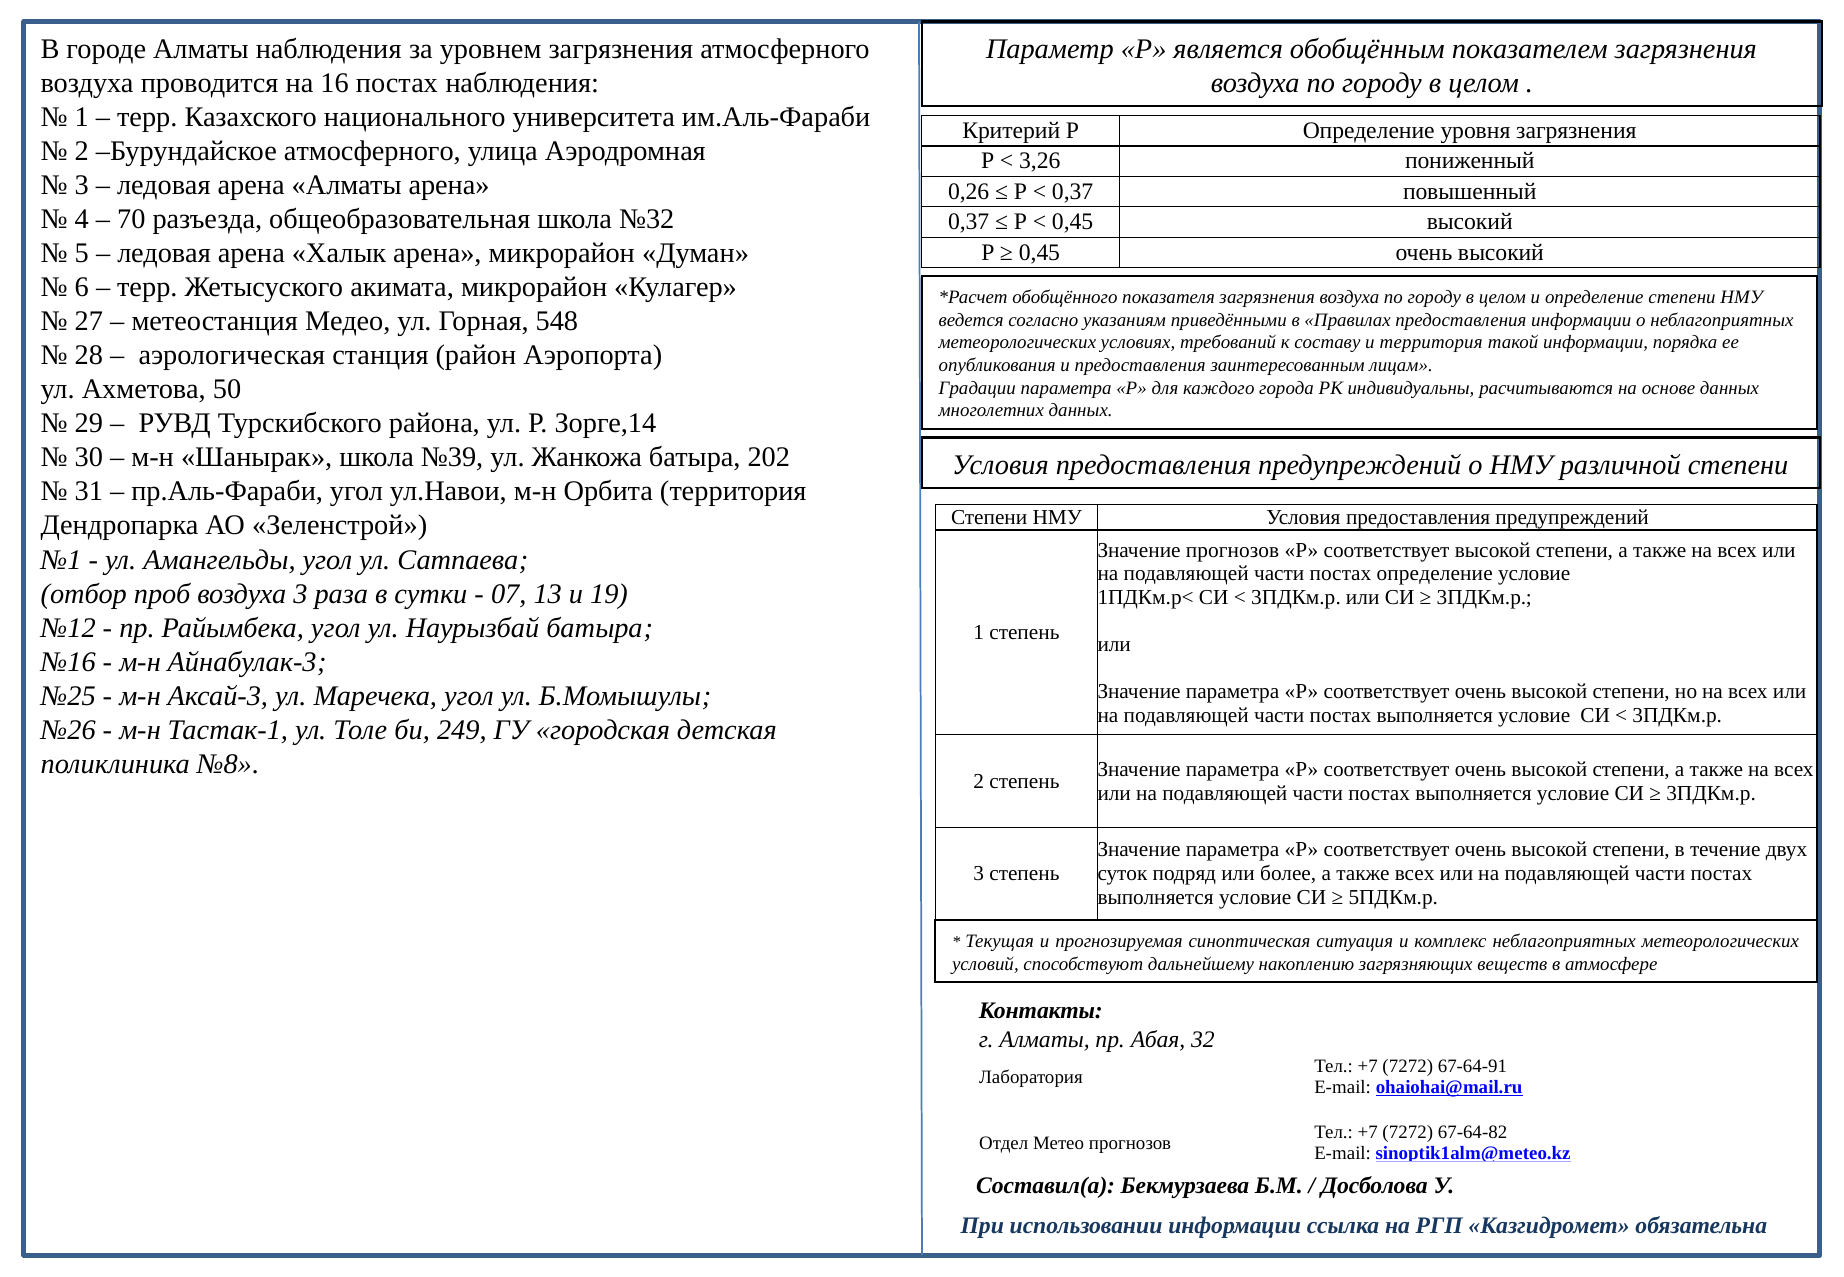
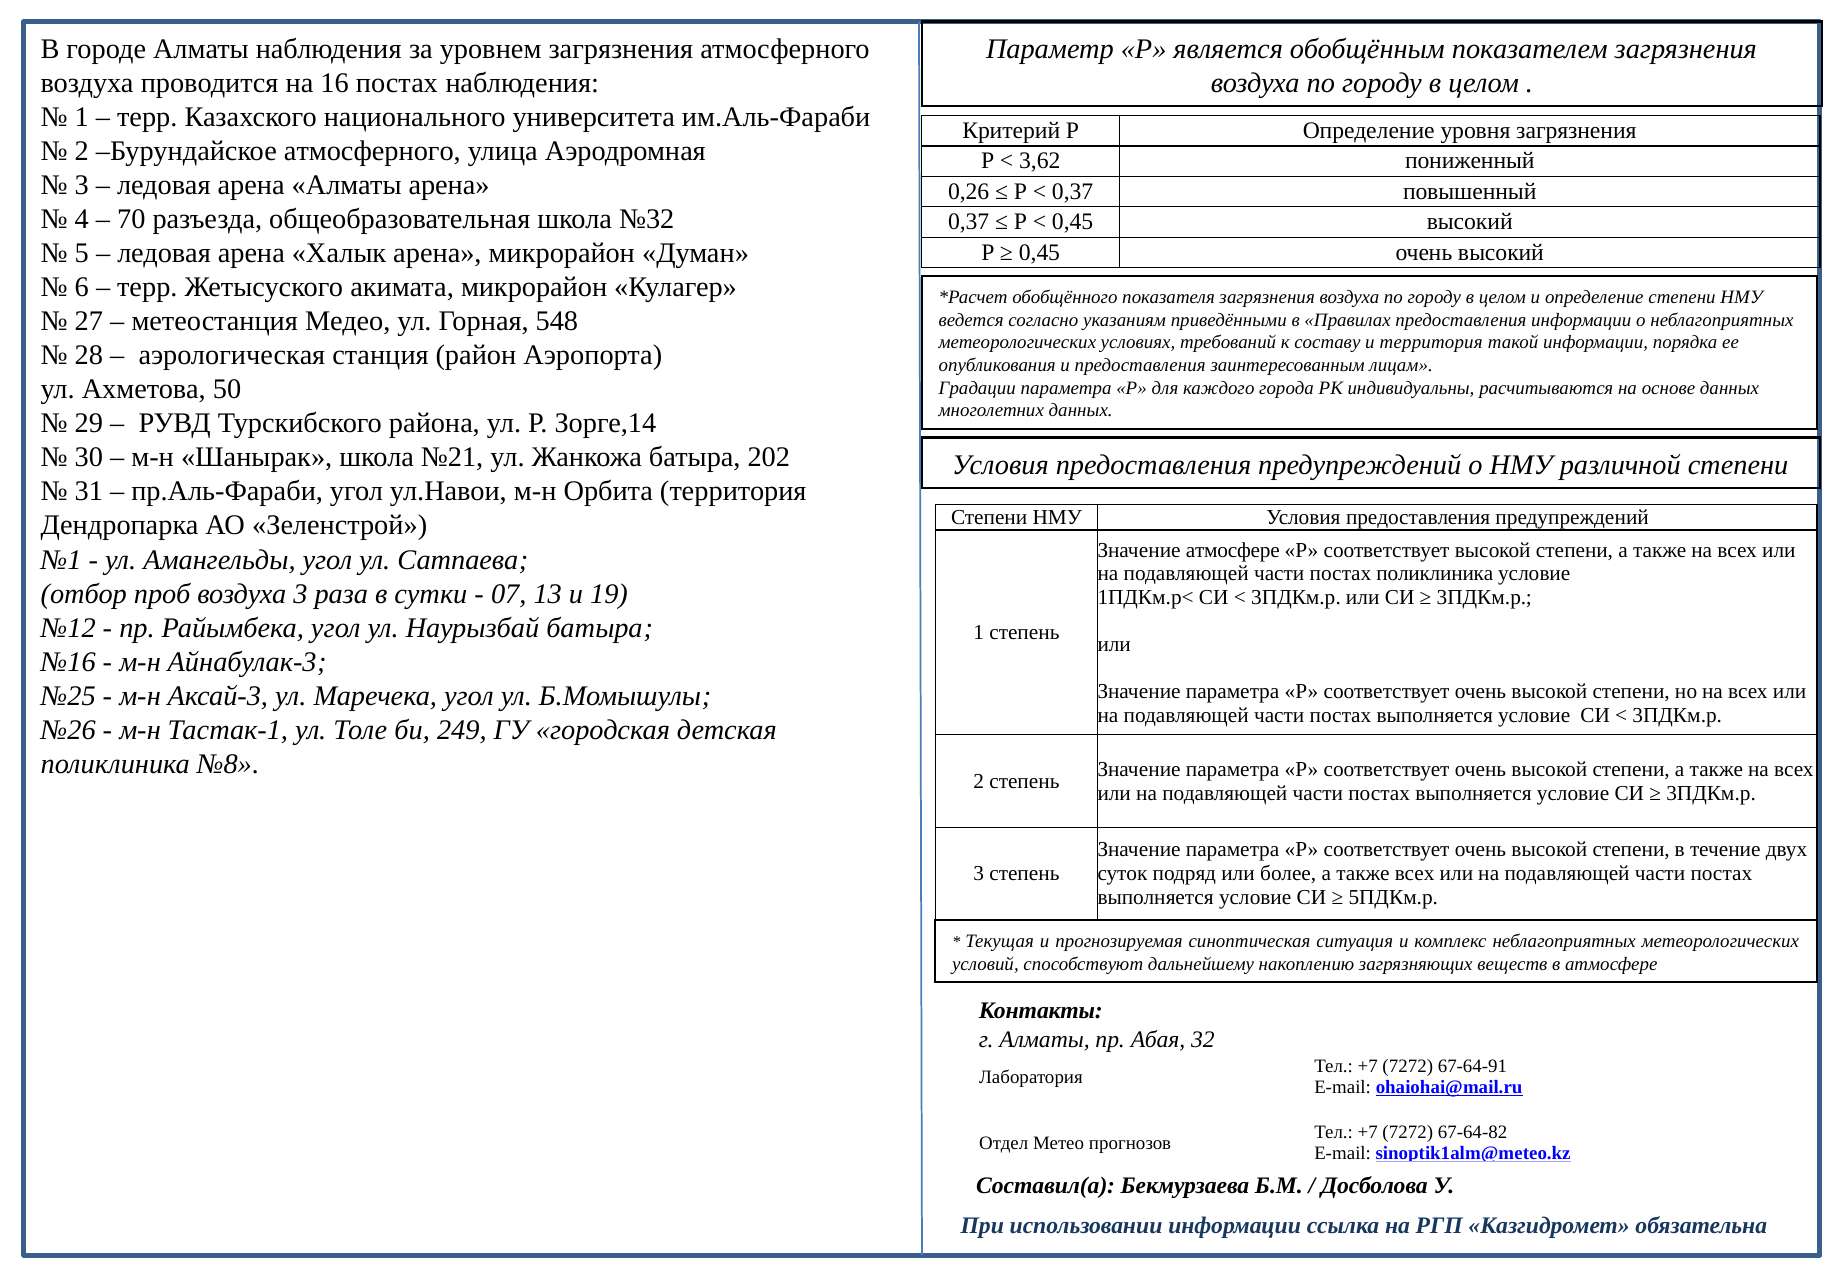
3,26: 3,26 -> 3,62 (1040, 161)
№39: №39 -> №21 (452, 457)
Значение прогнозов: прогнозов -> атмосфере (1233, 550)
постах определение: определение -> поликлиника (1435, 573)
